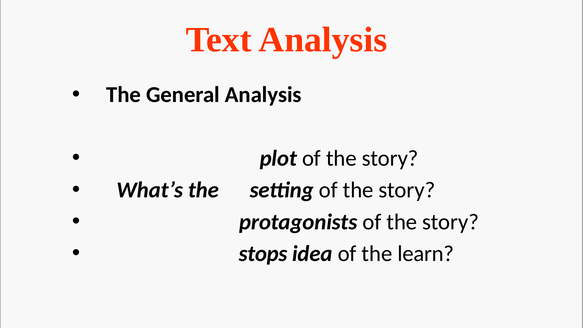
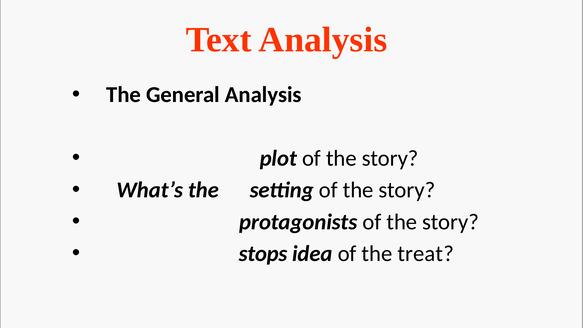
learn: learn -> treat (426, 254)
